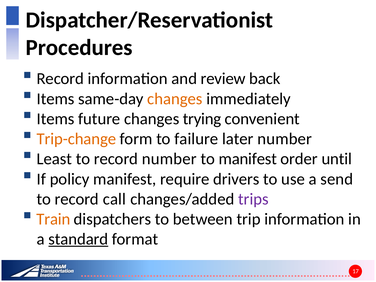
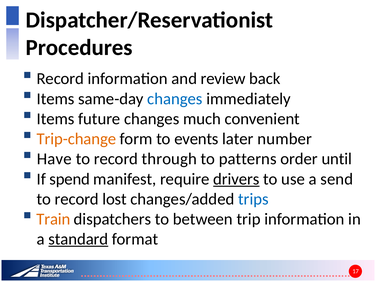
changes colour: orange -> blue (175, 99)
trying: trying -> much (202, 119)
failure: failure -> events (196, 139)
Least: Least -> Have (54, 159)
record number: number -> through (169, 159)
to manifest: manifest -> patterns (248, 159)
policy: policy -> spend (70, 179)
drivers underline: none -> present (236, 179)
call: call -> lost (115, 199)
trips colour: purple -> blue (253, 199)
